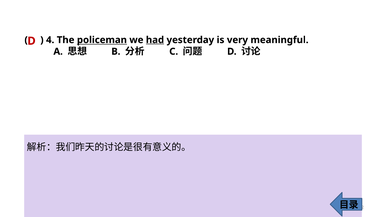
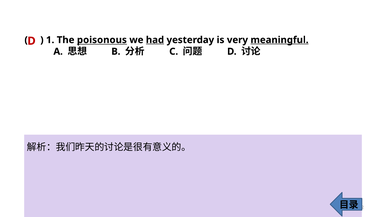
4: 4 -> 1 (50, 40)
policeman: policeman -> poisonous (102, 40)
meaningful underline: none -> present (279, 40)
